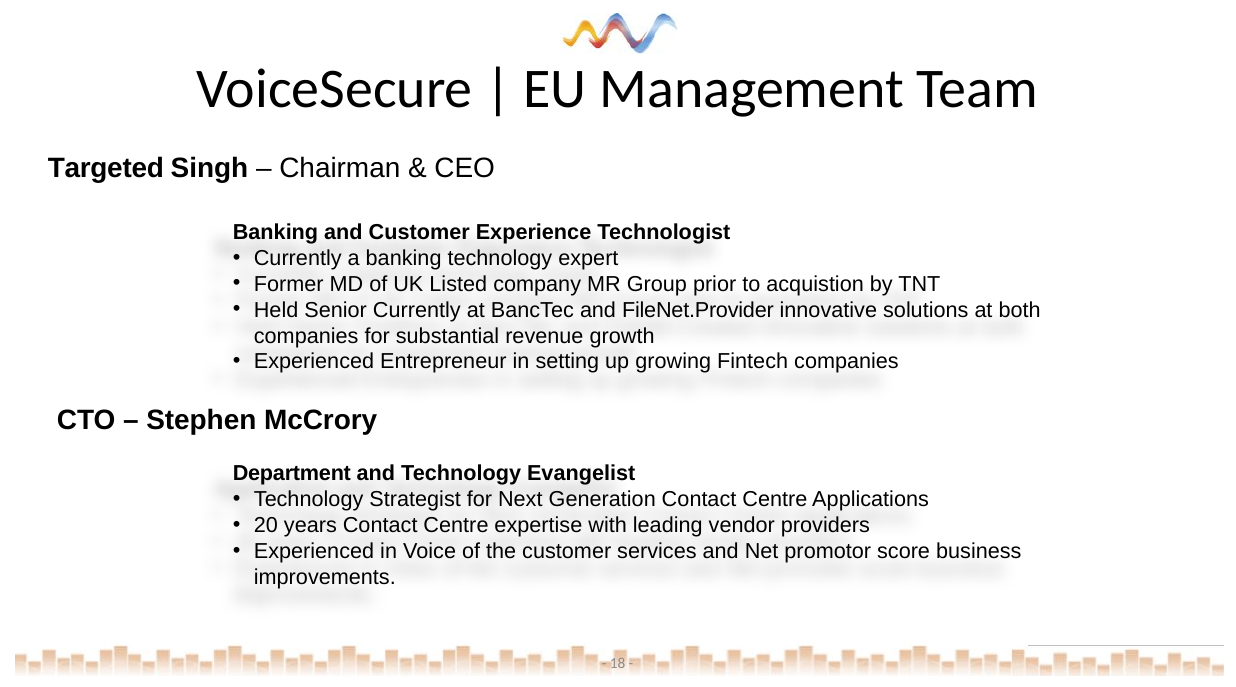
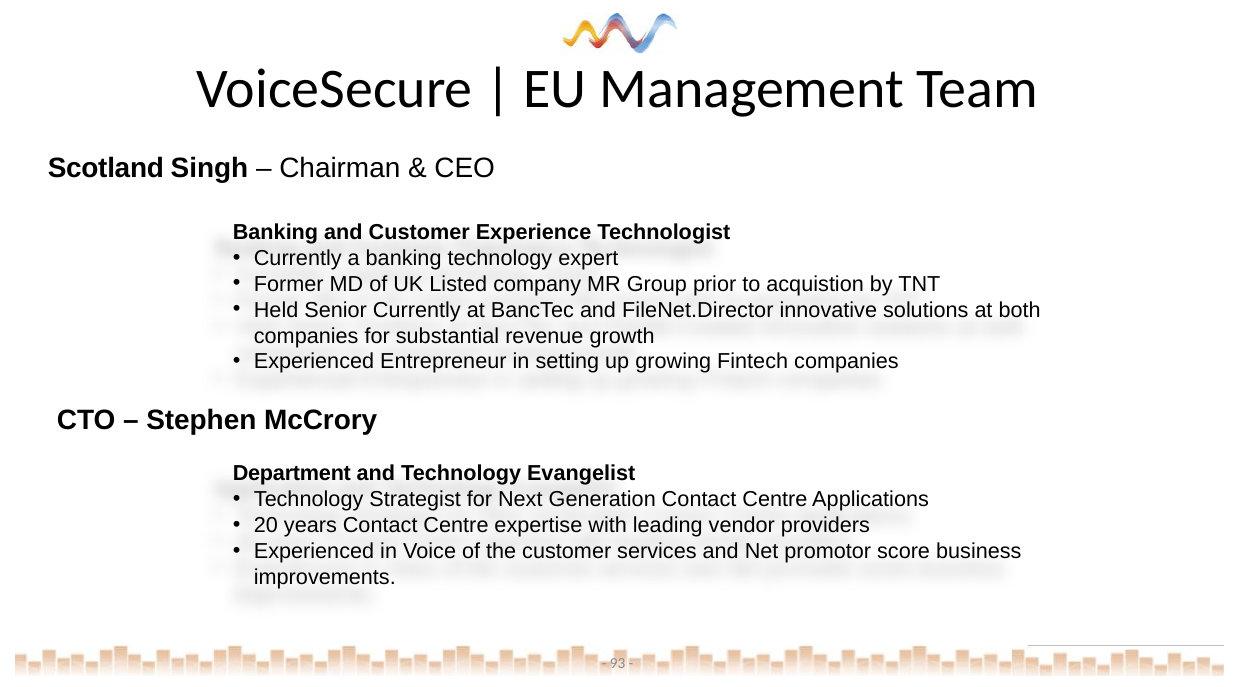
Targeted: Targeted -> Scotland (106, 168)
FileNet.Provider: FileNet.Provider -> FileNet.Director (698, 310)
18: 18 -> 93 (618, 663)
